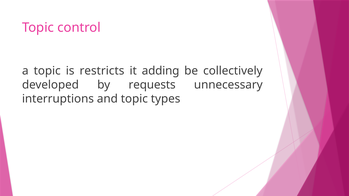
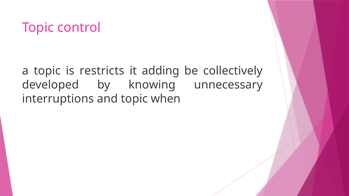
requests: requests -> knowing (152, 85)
types: types -> when (166, 99)
